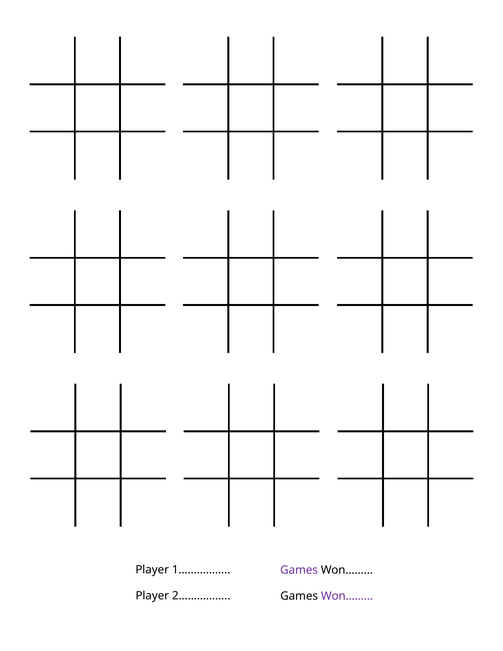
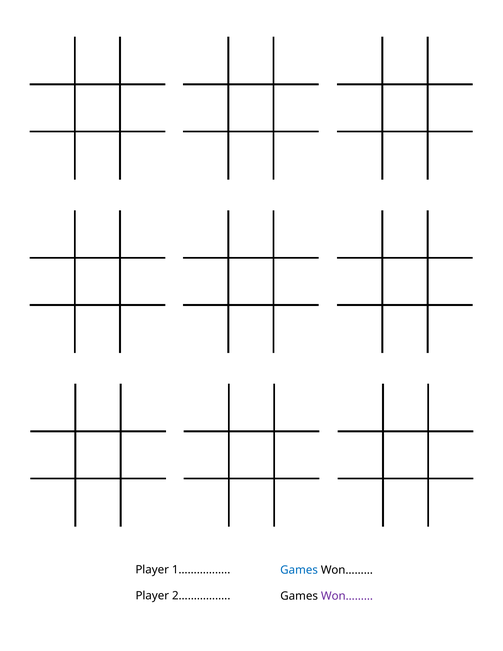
Games colour: purple -> blue (299, 570)
